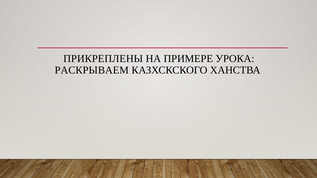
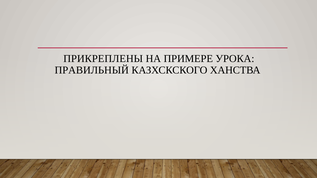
РАСКРЫВАЕМ: РАСКРЫВАЕМ -> ПРАВИЛЬНЫЙ (92, 70)
